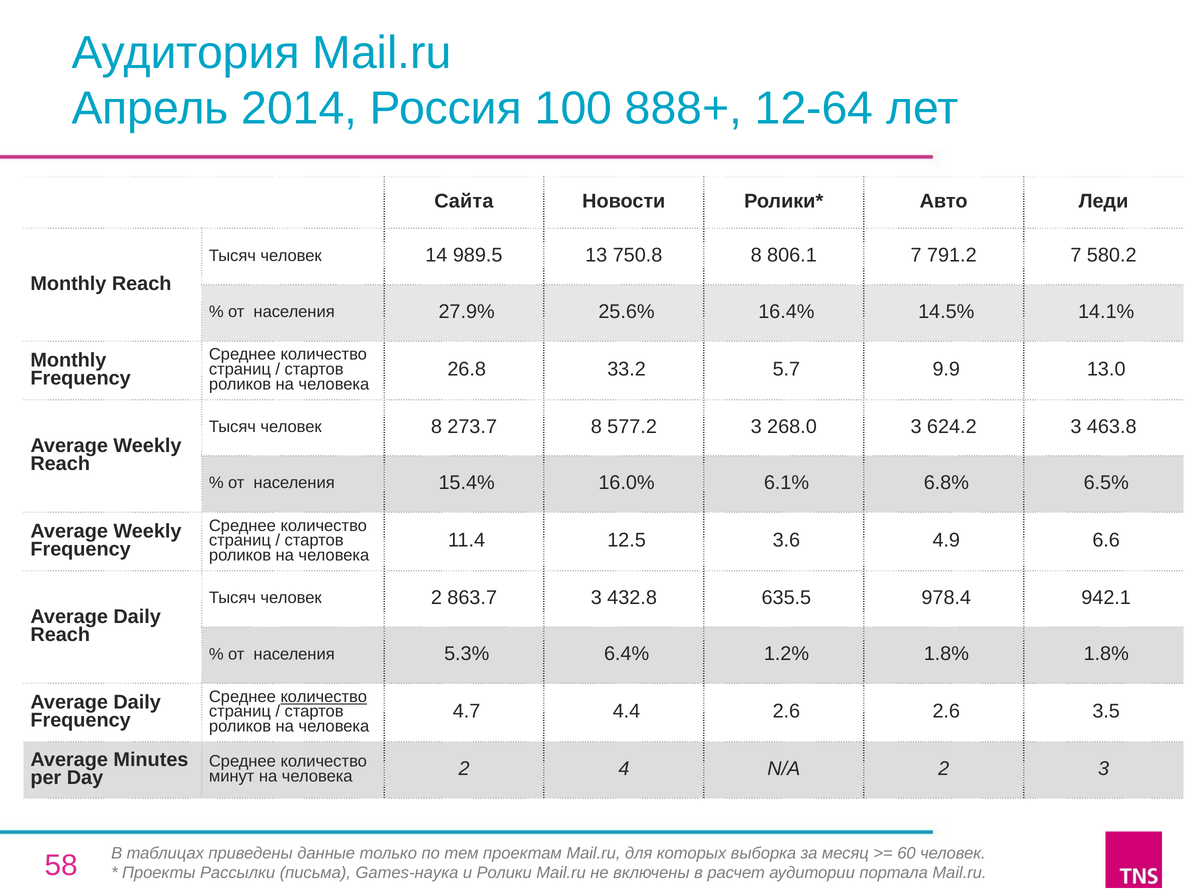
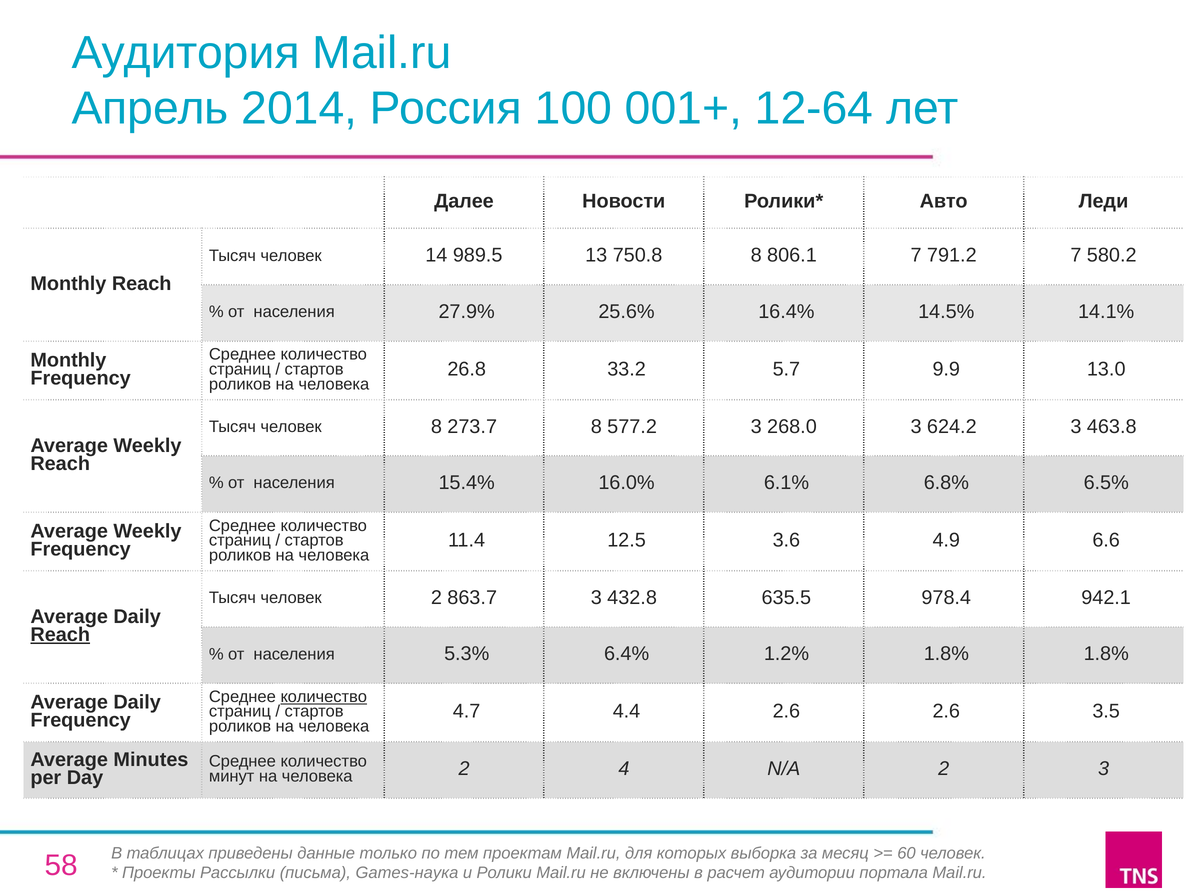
888+: 888+ -> 001+ (684, 109)
Сайта: Сайта -> Далее (464, 202)
Reach underline: none -> present (60, 635)
